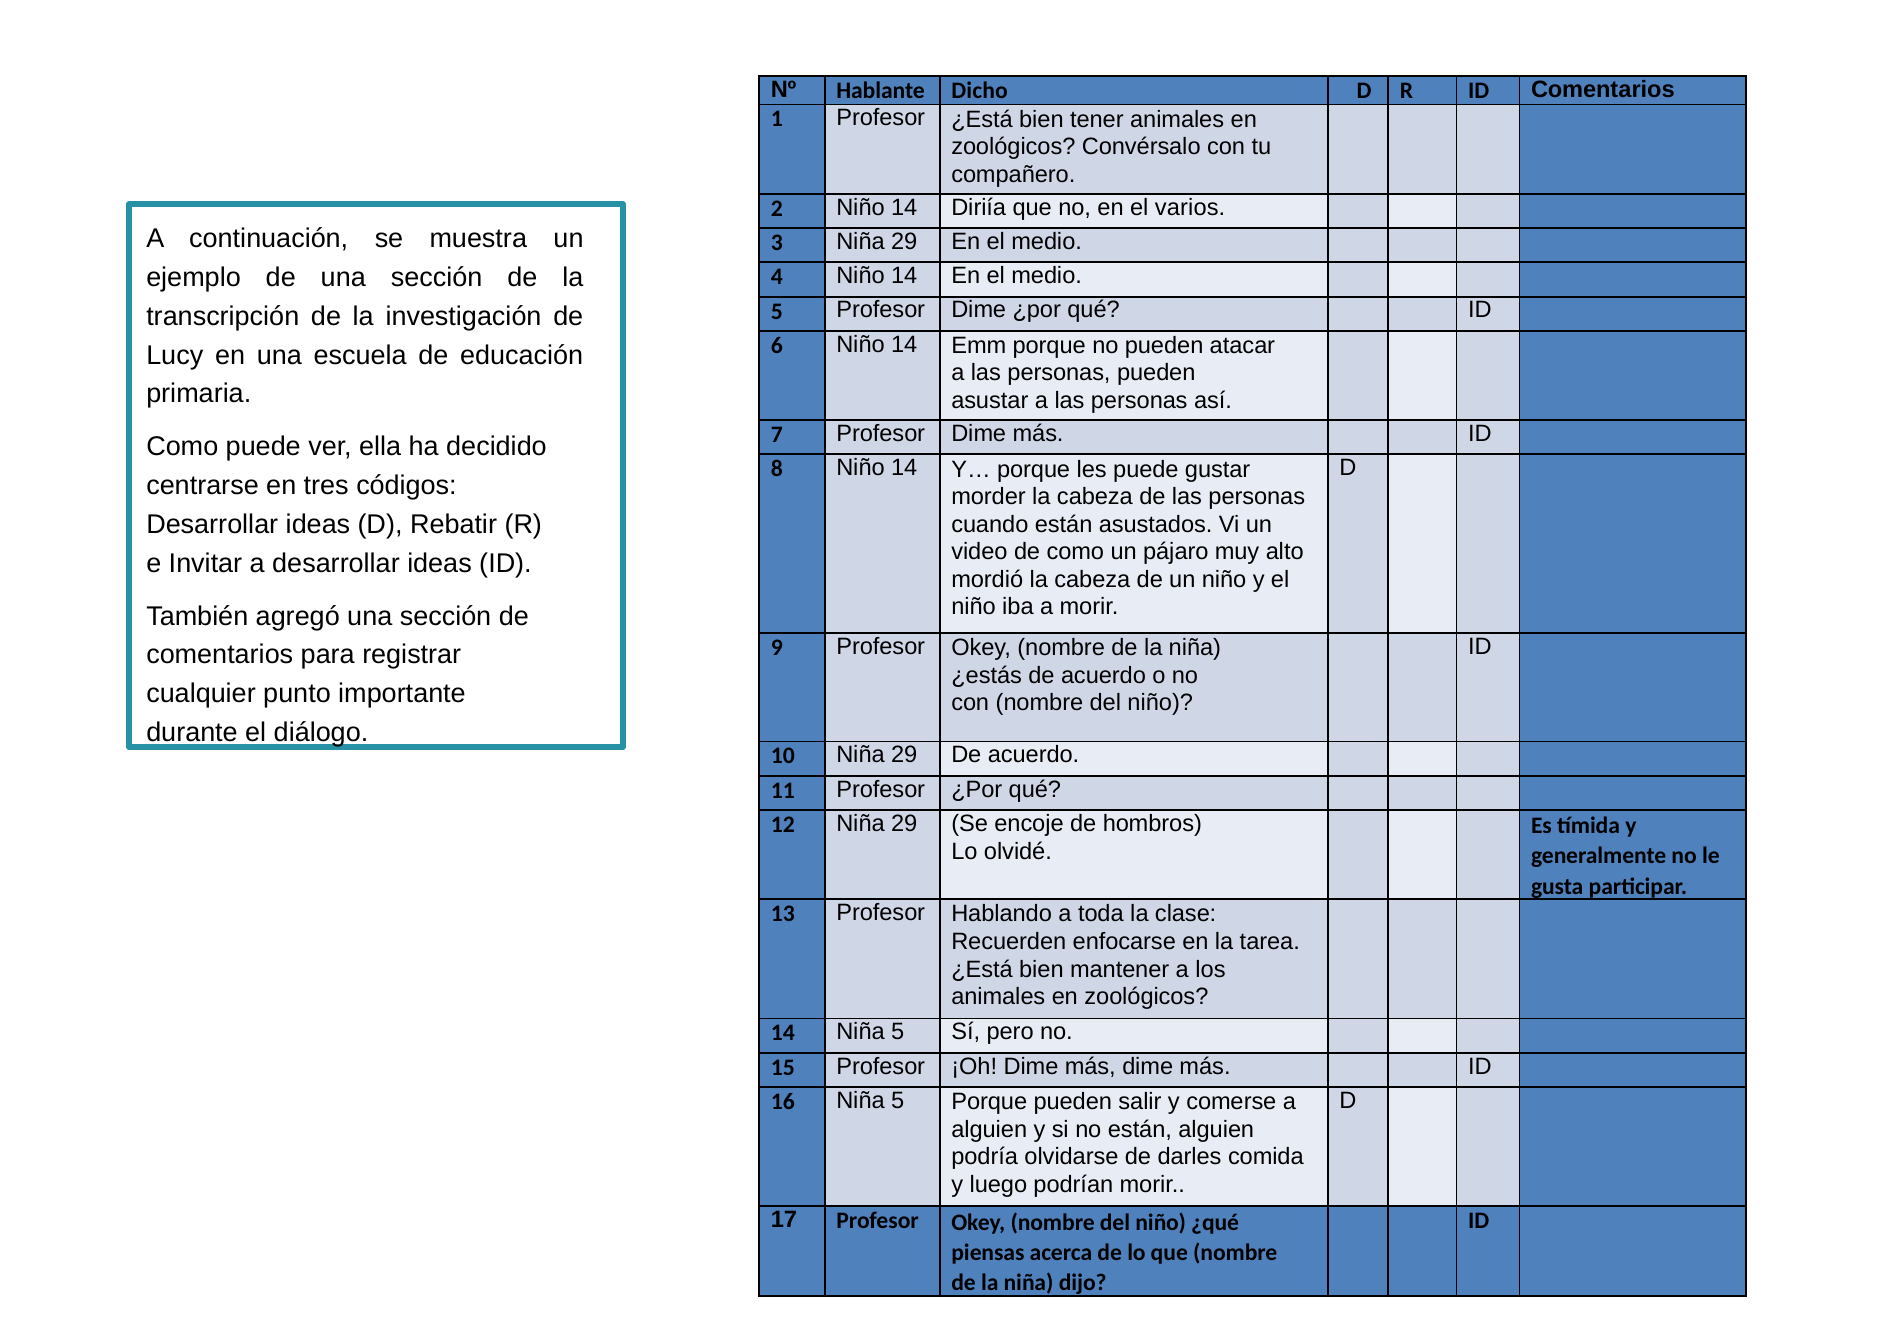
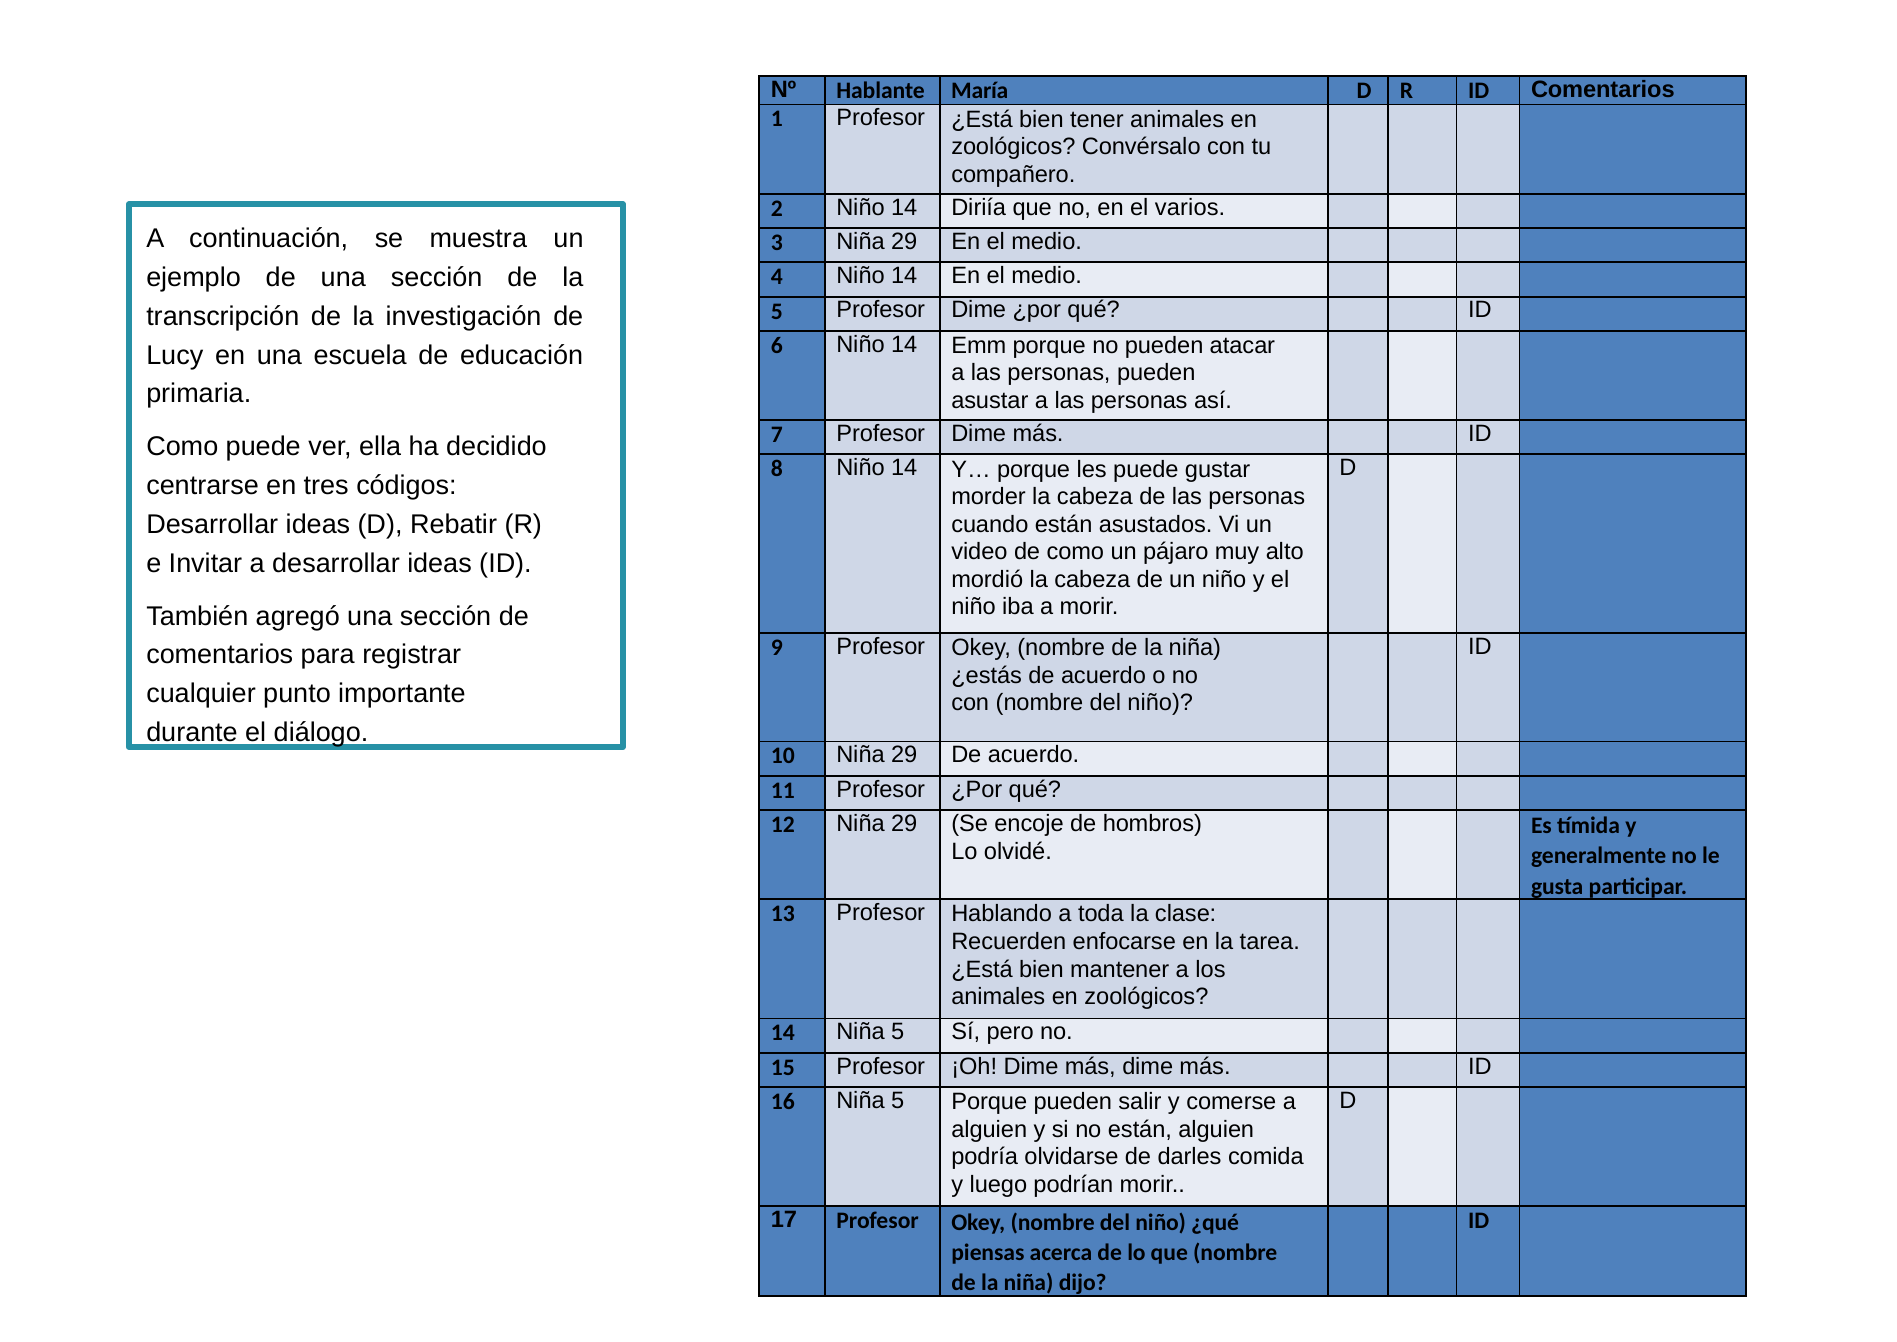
Dicho: Dicho -> María (980, 91)
